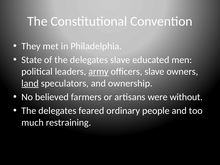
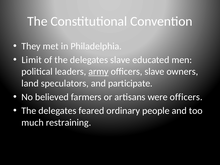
State: State -> Limit (32, 60)
land underline: present -> none (30, 83)
ownership: ownership -> participate (130, 83)
were without: without -> officers (186, 97)
